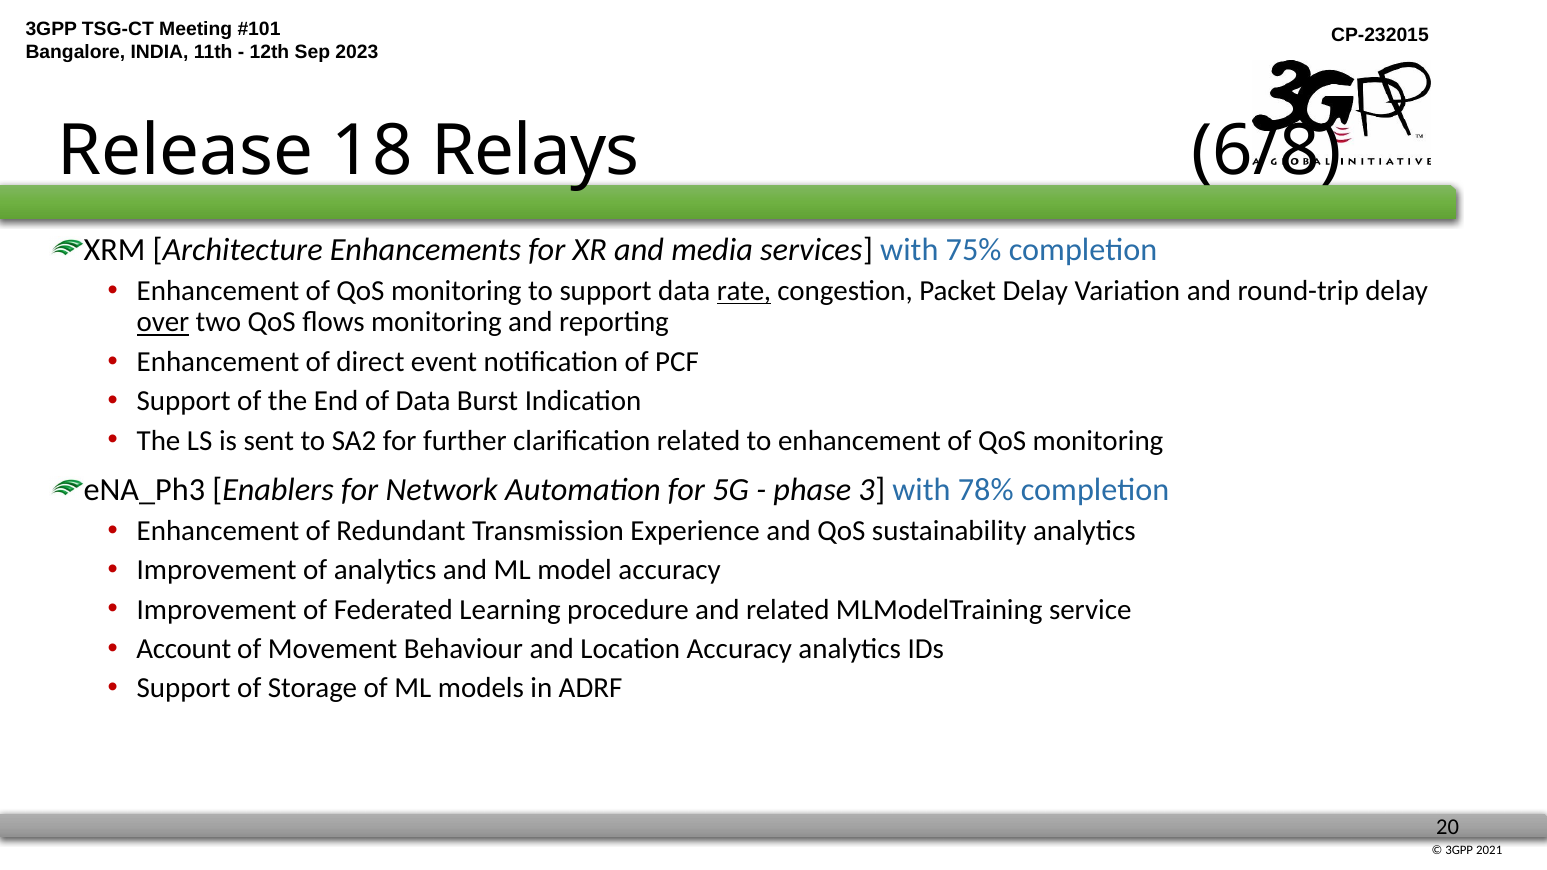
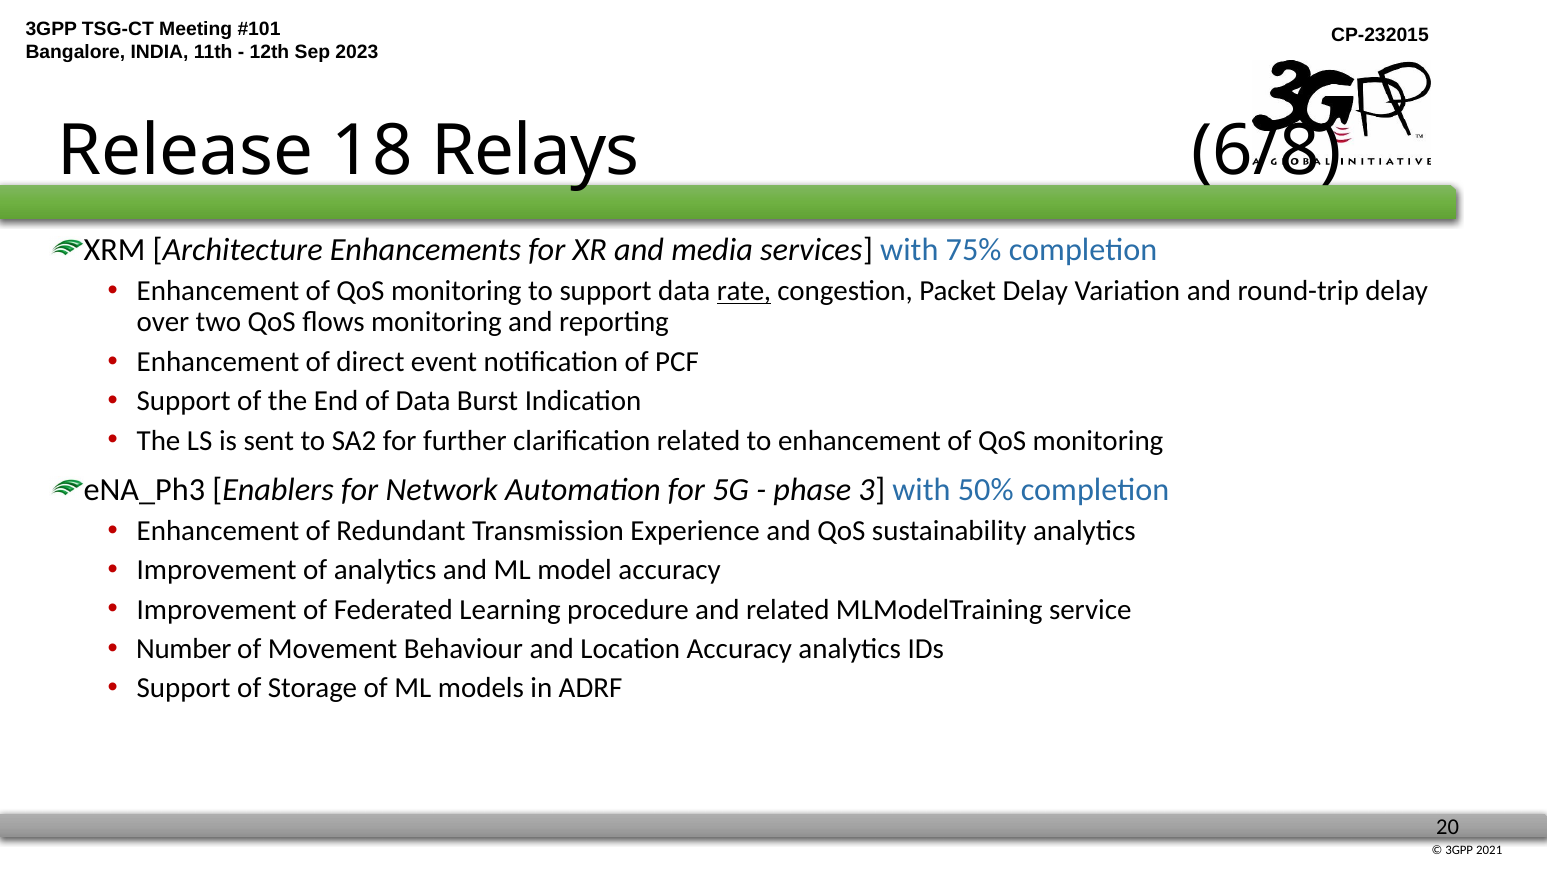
over underline: present -> none (163, 322)
78%: 78% -> 50% (986, 490)
Account: Account -> Number (184, 649)
